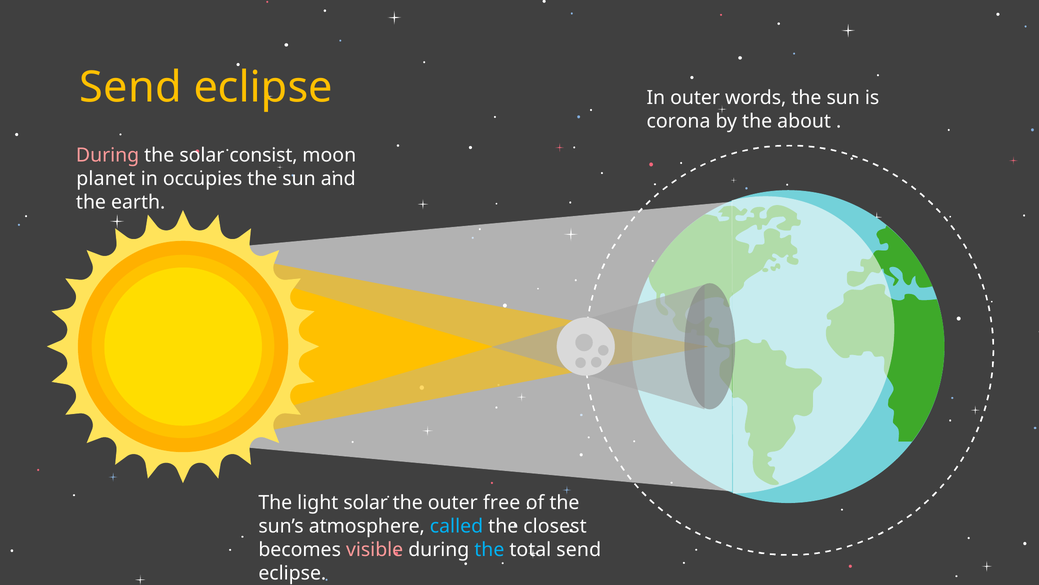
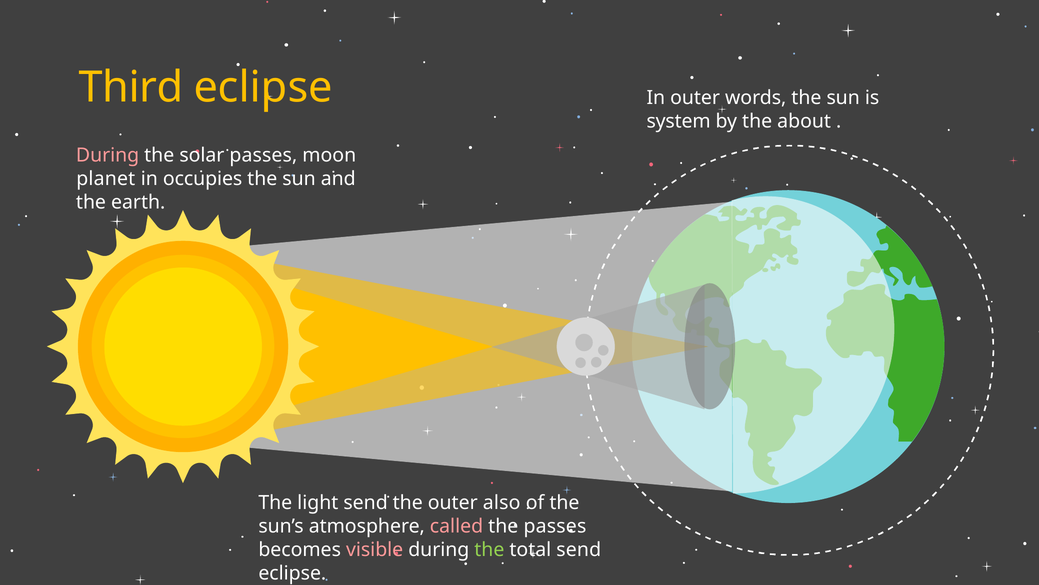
Send: Send -> Third (131, 87)
corona: corona -> system (679, 121)
solar consist: consist -> passes (263, 155)
light solar: solar -> send (366, 503)
free: free -> also (502, 503)
called colour: light blue -> pink (456, 526)
the closest: closest -> passes (555, 526)
the colour: light blue -> light green (489, 549)
